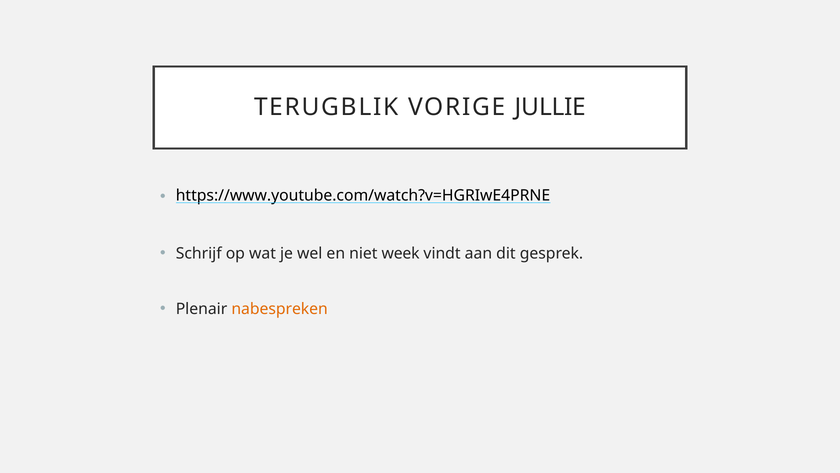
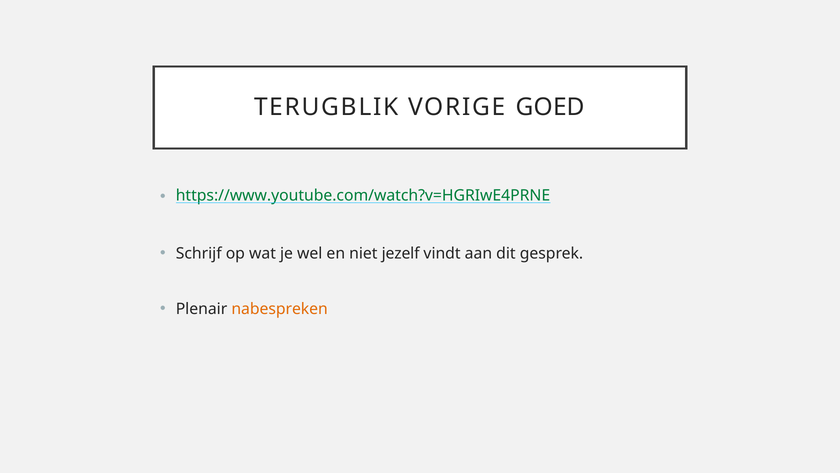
JULLIE: JULLIE -> GOED (550, 107)
https://www.youtube.com/watch?v=HGRIwE4PRNE colour: black -> green (363, 195)
week: week -> jezelf (401, 253)
